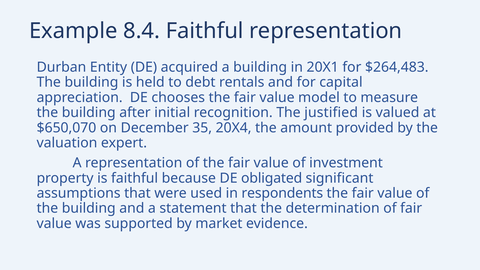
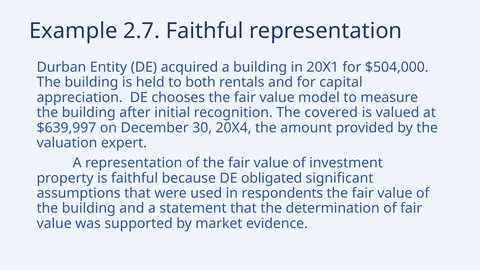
8.4: 8.4 -> 2.7 (142, 31)
$264,483: $264,483 -> $504,000 (397, 67)
debt: debt -> both (201, 82)
justified: justified -> covered (331, 113)
$650,070: $650,070 -> $639,997 (66, 128)
35: 35 -> 30 (202, 128)
